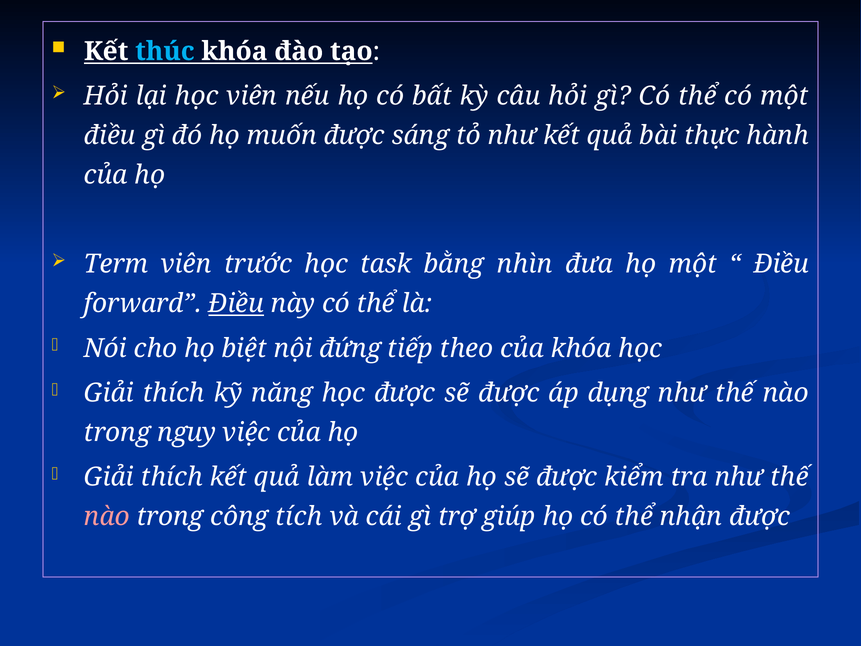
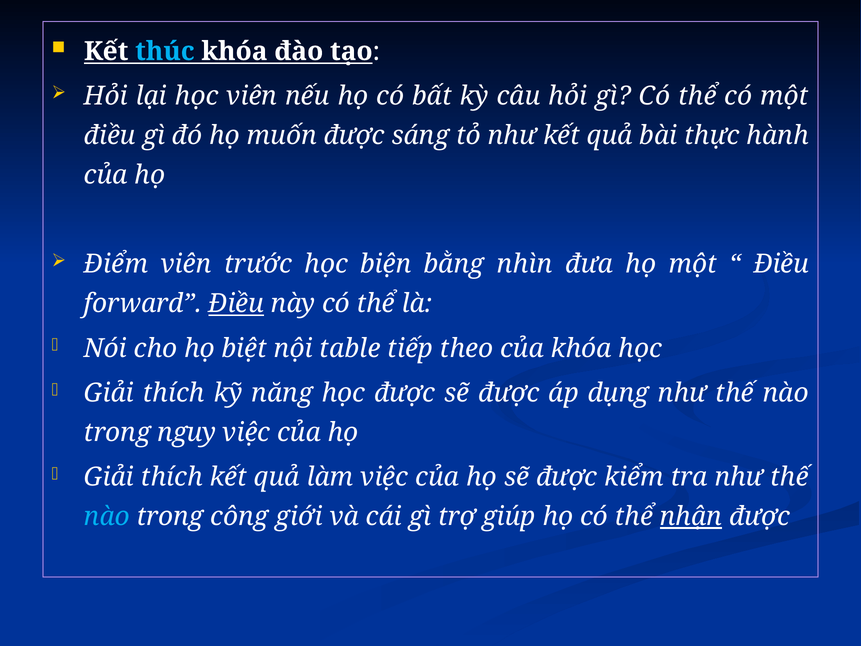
Term: Term -> Điểm (116, 264)
task: task -> biện (386, 264)
đứng: đứng -> table (350, 348)
nào colour: pink -> light blue (107, 516)
tích: tích -> giới (299, 516)
nhận underline: none -> present (691, 516)
